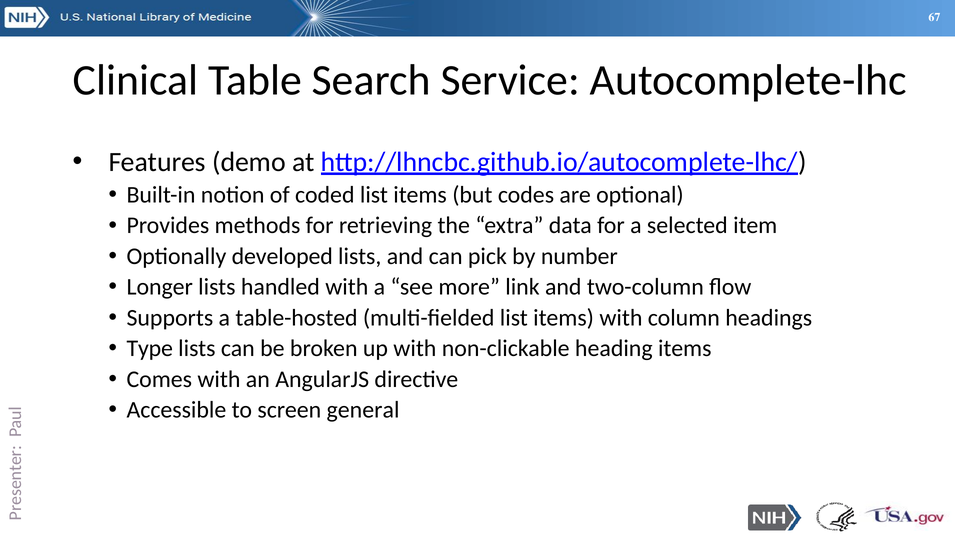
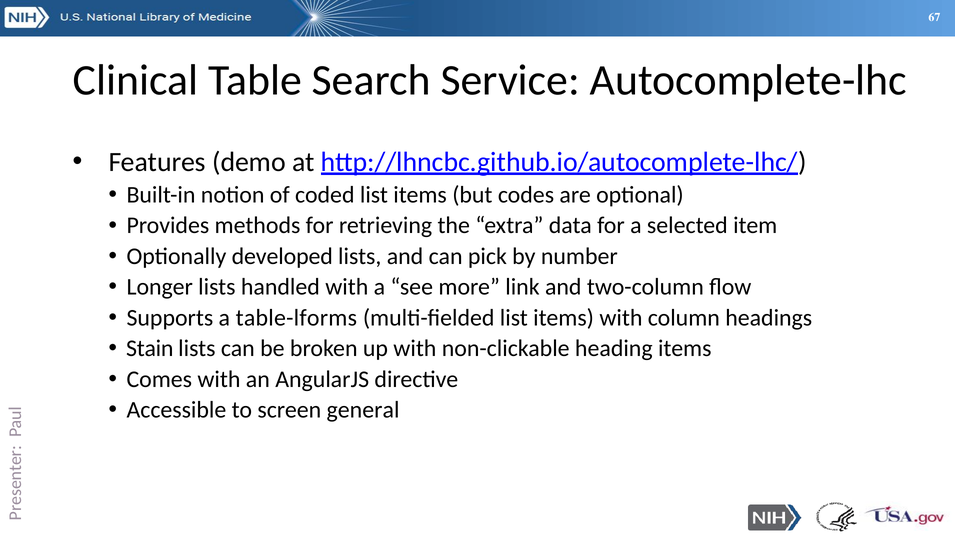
table-hosted: table-hosted -> table-lforms (296, 318)
Type: Type -> Stain (150, 349)
